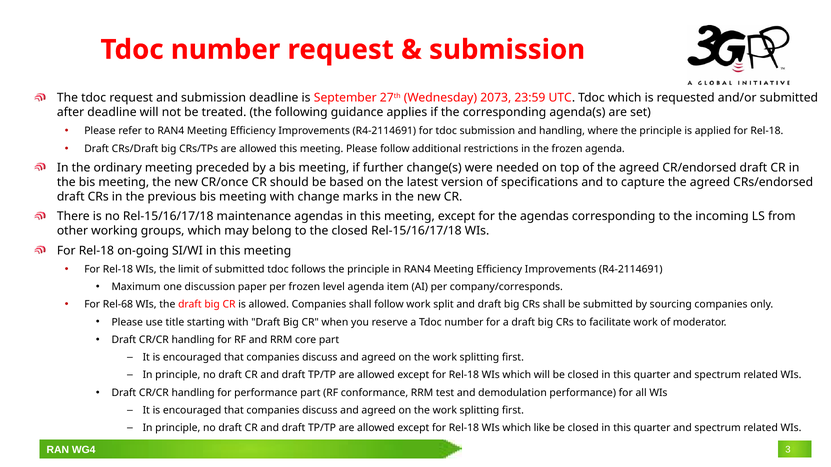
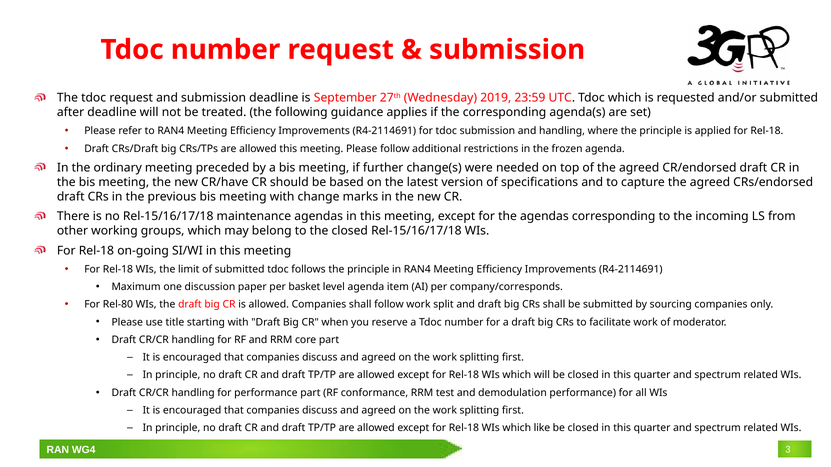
2073: 2073 -> 2019 (496, 98)
CR/once: CR/once -> CR/have (225, 182)
per frozen: frozen -> basket (304, 287)
Rel-68: Rel-68 -> Rel-80 (118, 305)
